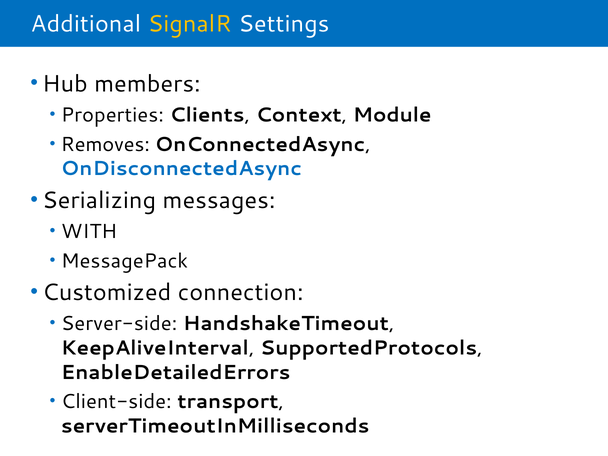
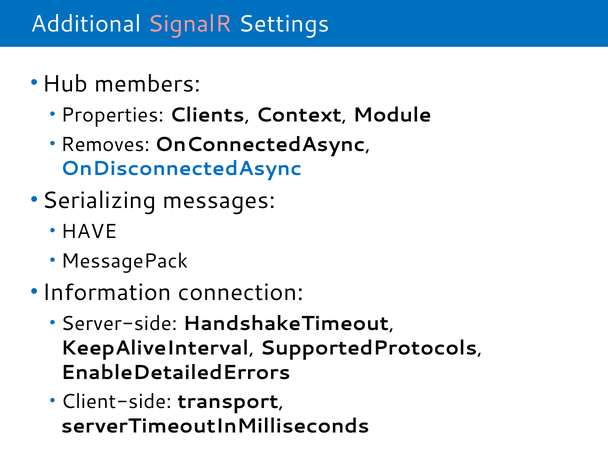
SignalR colour: yellow -> pink (190, 24)
WITH: WITH -> HAVE (89, 232)
Customized: Customized -> Information (107, 293)
